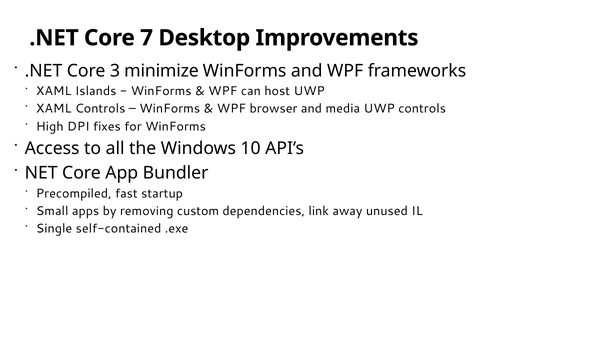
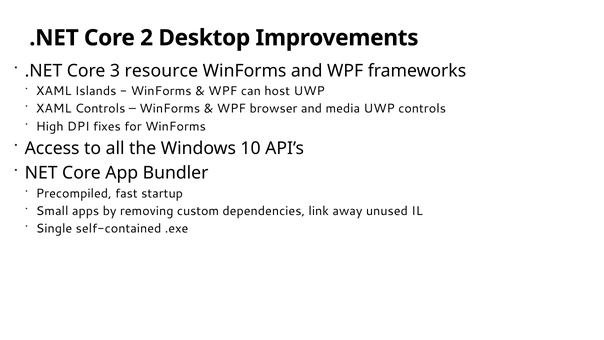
7: 7 -> 2 (147, 38)
minimize: minimize -> resource (161, 71)
